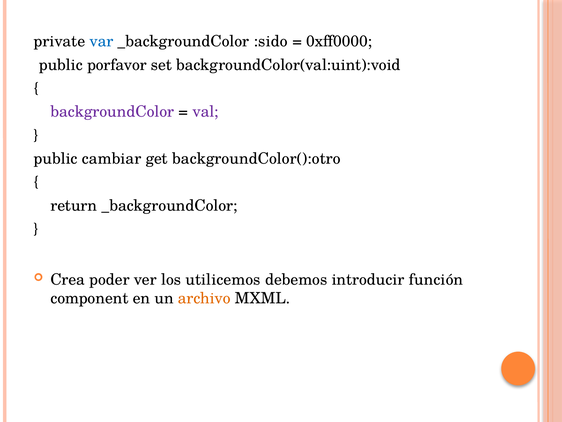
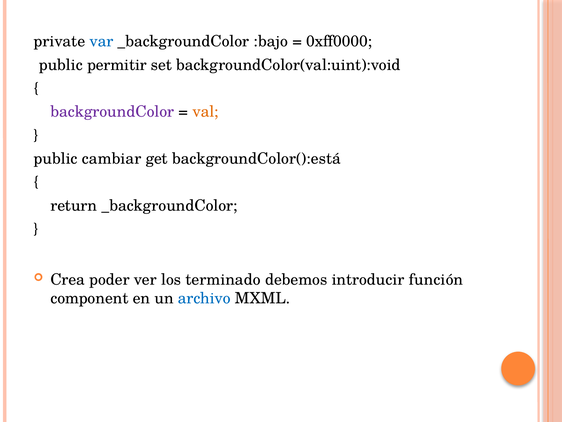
:sido: :sido -> :bajo (271, 41)
porfavor: porfavor -> permitir (117, 65)
val colour: purple -> orange (206, 112)
backgroundColor():otro: backgroundColor():otro -> backgroundColor():está (256, 158)
utilicemos: utilicemos -> terminado (223, 279)
archivo colour: orange -> blue (204, 298)
